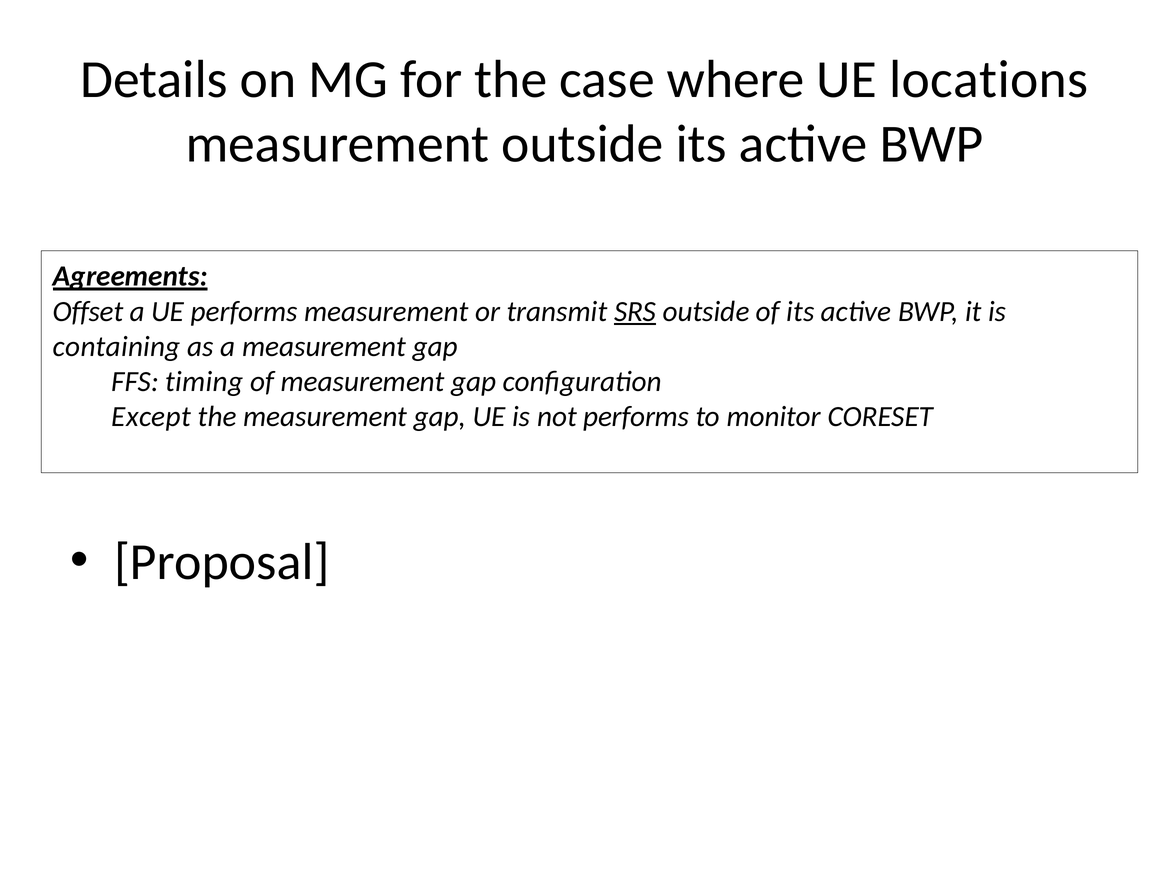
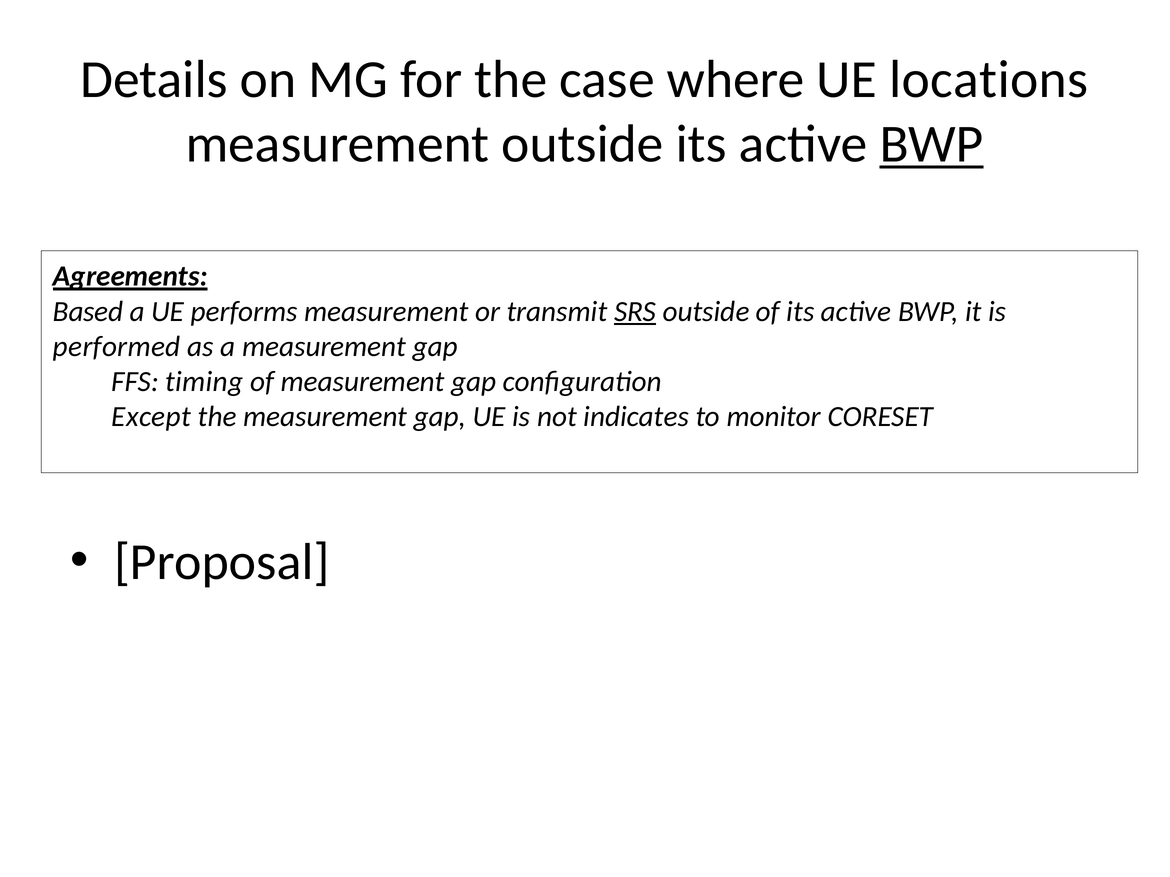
BWP underline: none -> present (932, 144)
Offset: Offset -> Based (88, 312)
containing: containing -> performed (117, 347)
not performs: performs -> indicates (636, 417)
